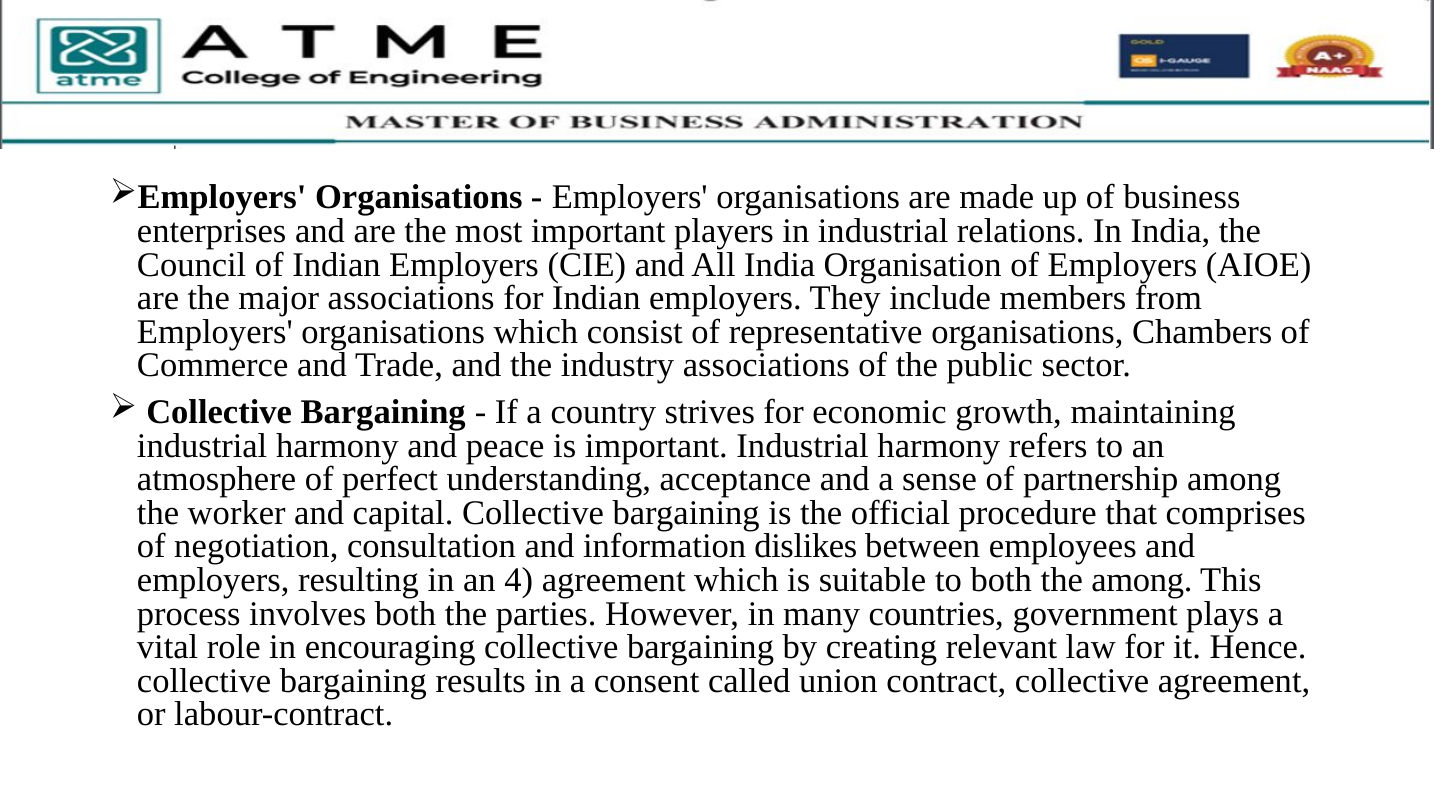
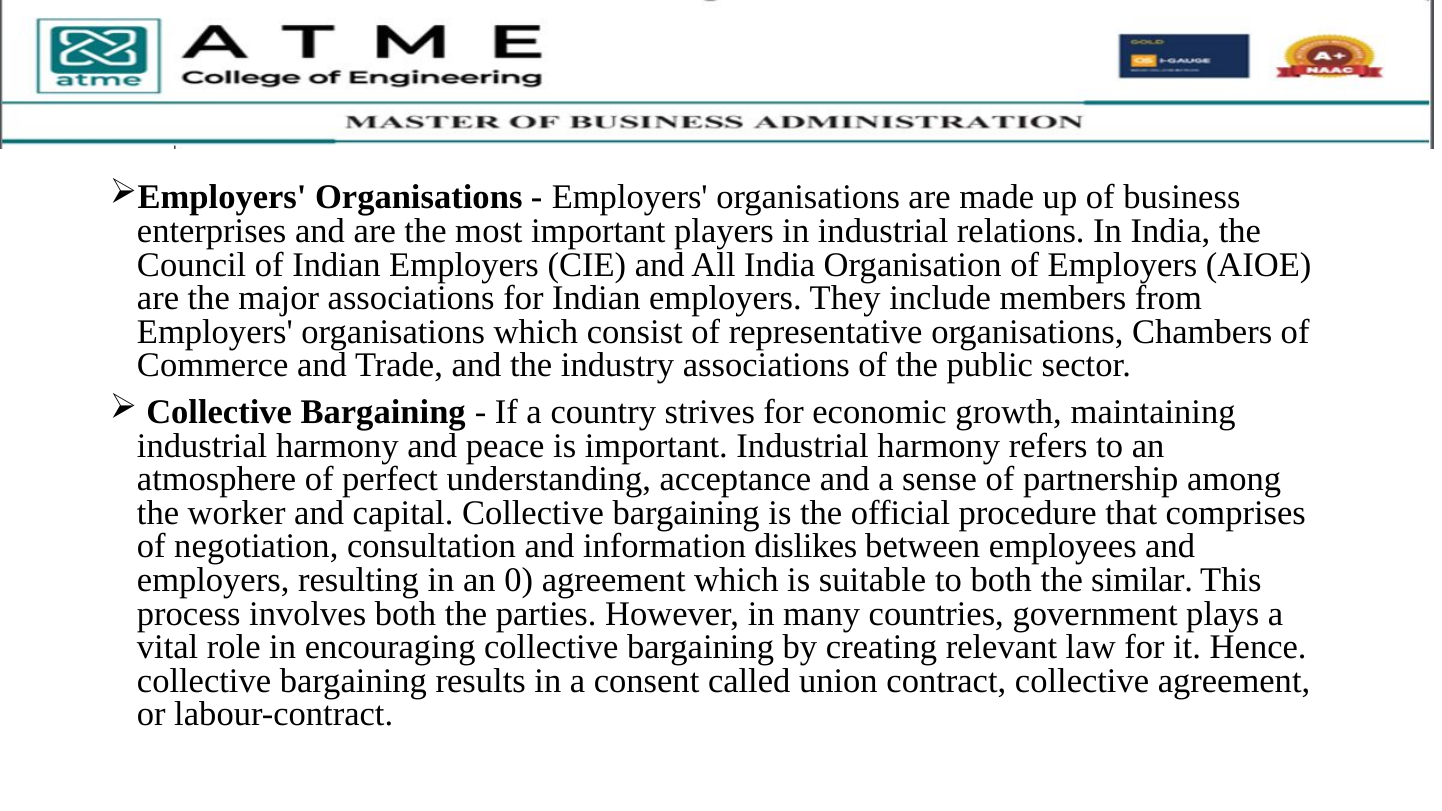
4: 4 -> 0 (519, 580)
the among: among -> similar (1142, 580)
